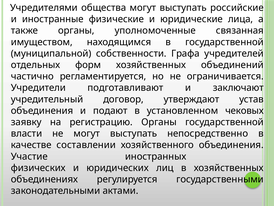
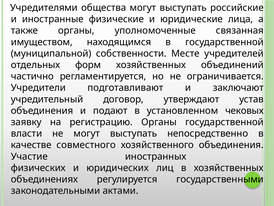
Графа: Графа -> Месте (185, 53)
составлении: составлении -> совместного (86, 145)
